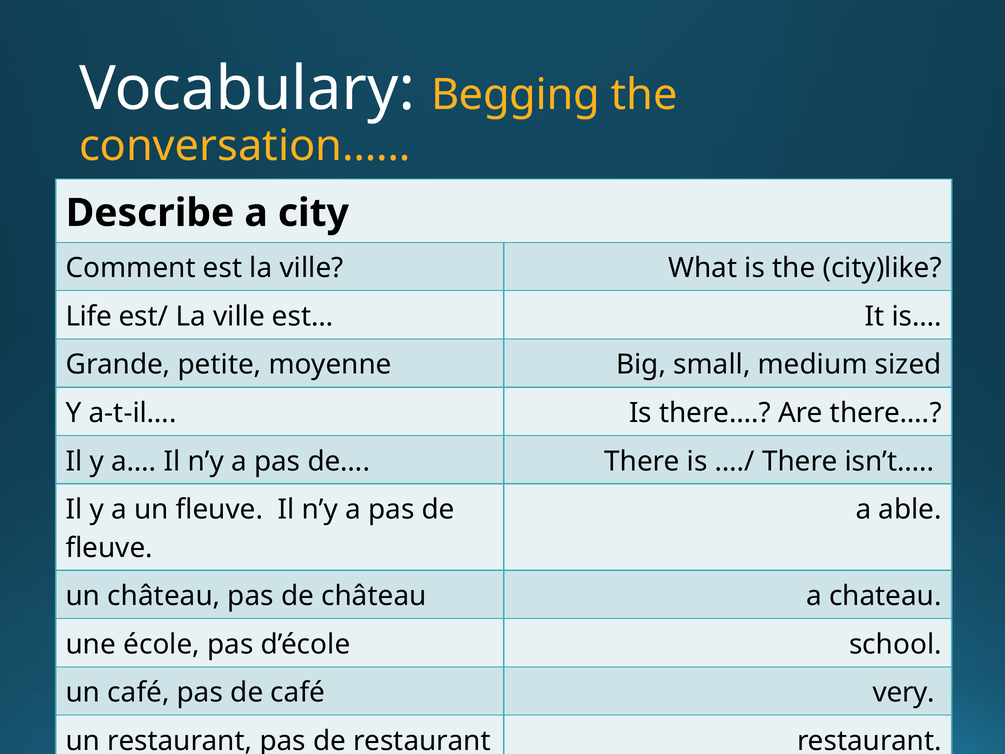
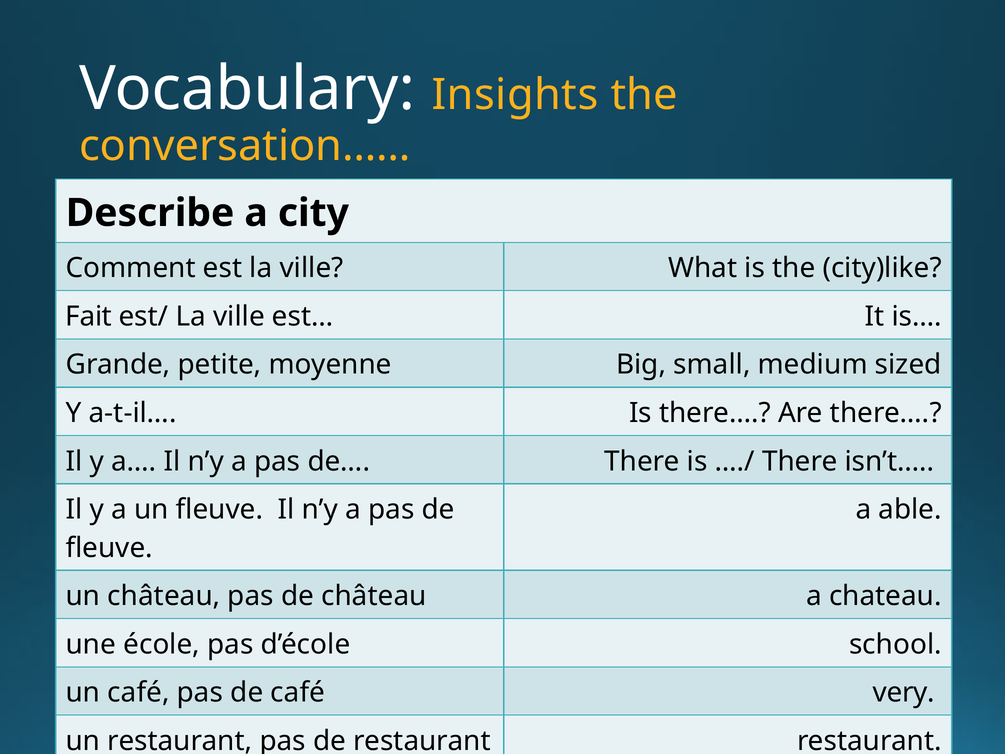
Begging: Begging -> Insights (515, 95)
Life: Life -> Fait (89, 316)
